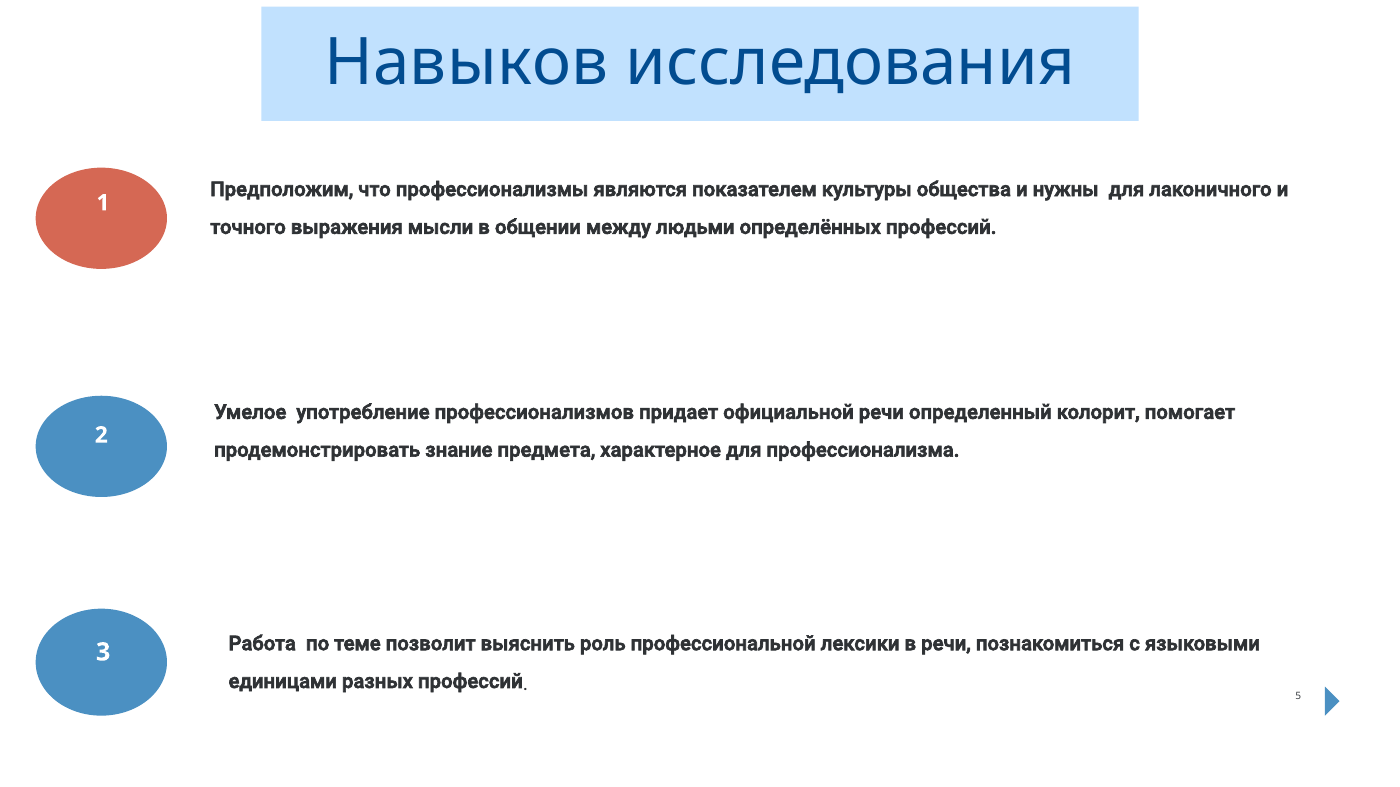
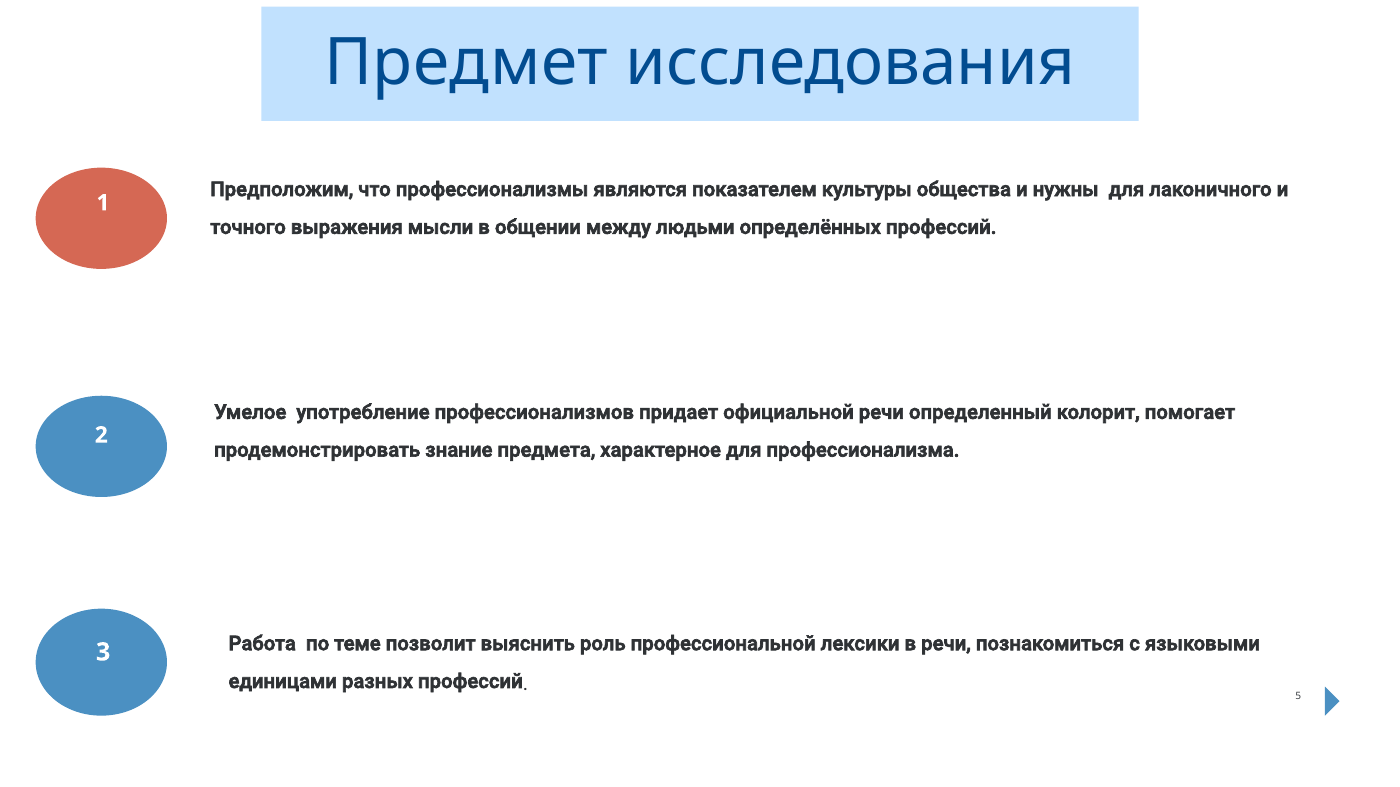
Навыков: Навыков -> Предмет (466, 63)
